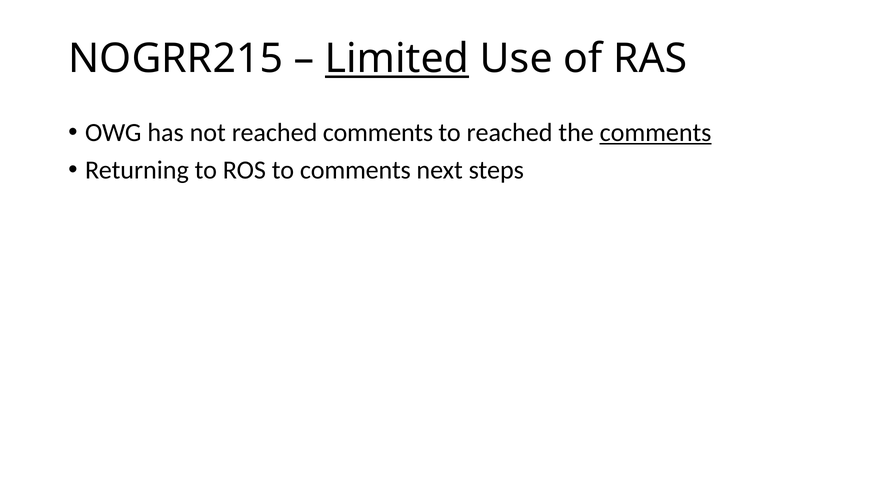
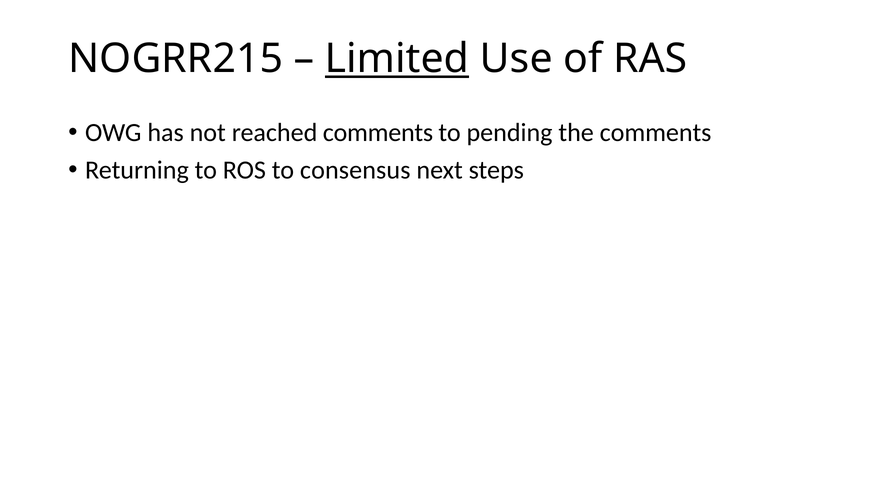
to reached: reached -> pending (510, 133)
comments underline: present -> none (656, 133)
to comments: comments -> consensus (355, 170)
